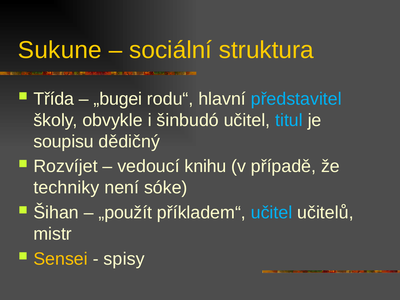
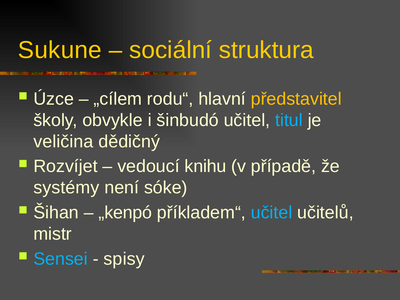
Třída: Třída -> Úzce (54, 99)
„bugei: „bugei -> „cílem (118, 99)
představitel colour: light blue -> yellow (296, 99)
soupisu: soupisu -> veličina (63, 142)
techniky: techniky -> systémy (66, 188)
„použít: „použít -> „kenpó (125, 213)
Sensei colour: yellow -> light blue (61, 259)
